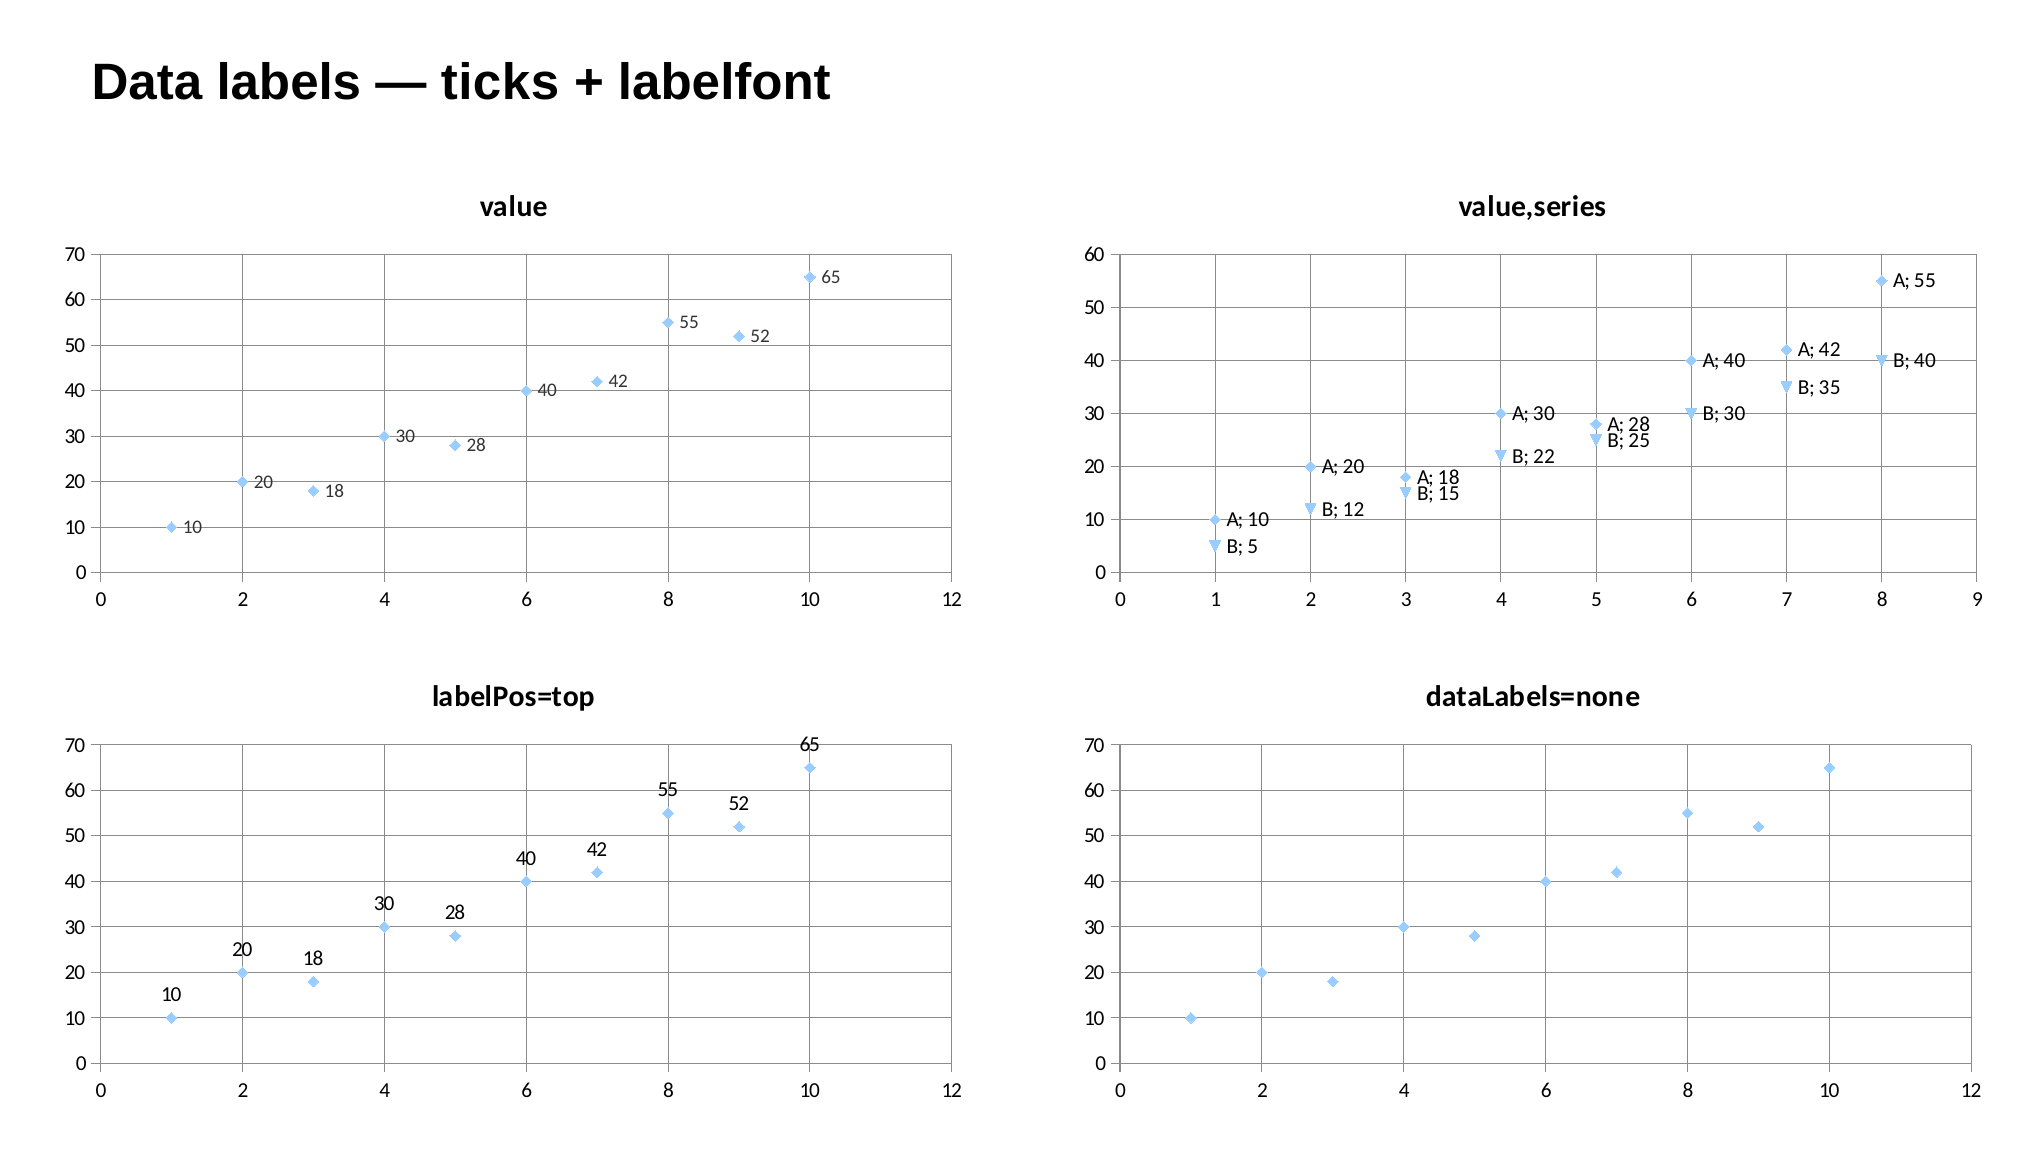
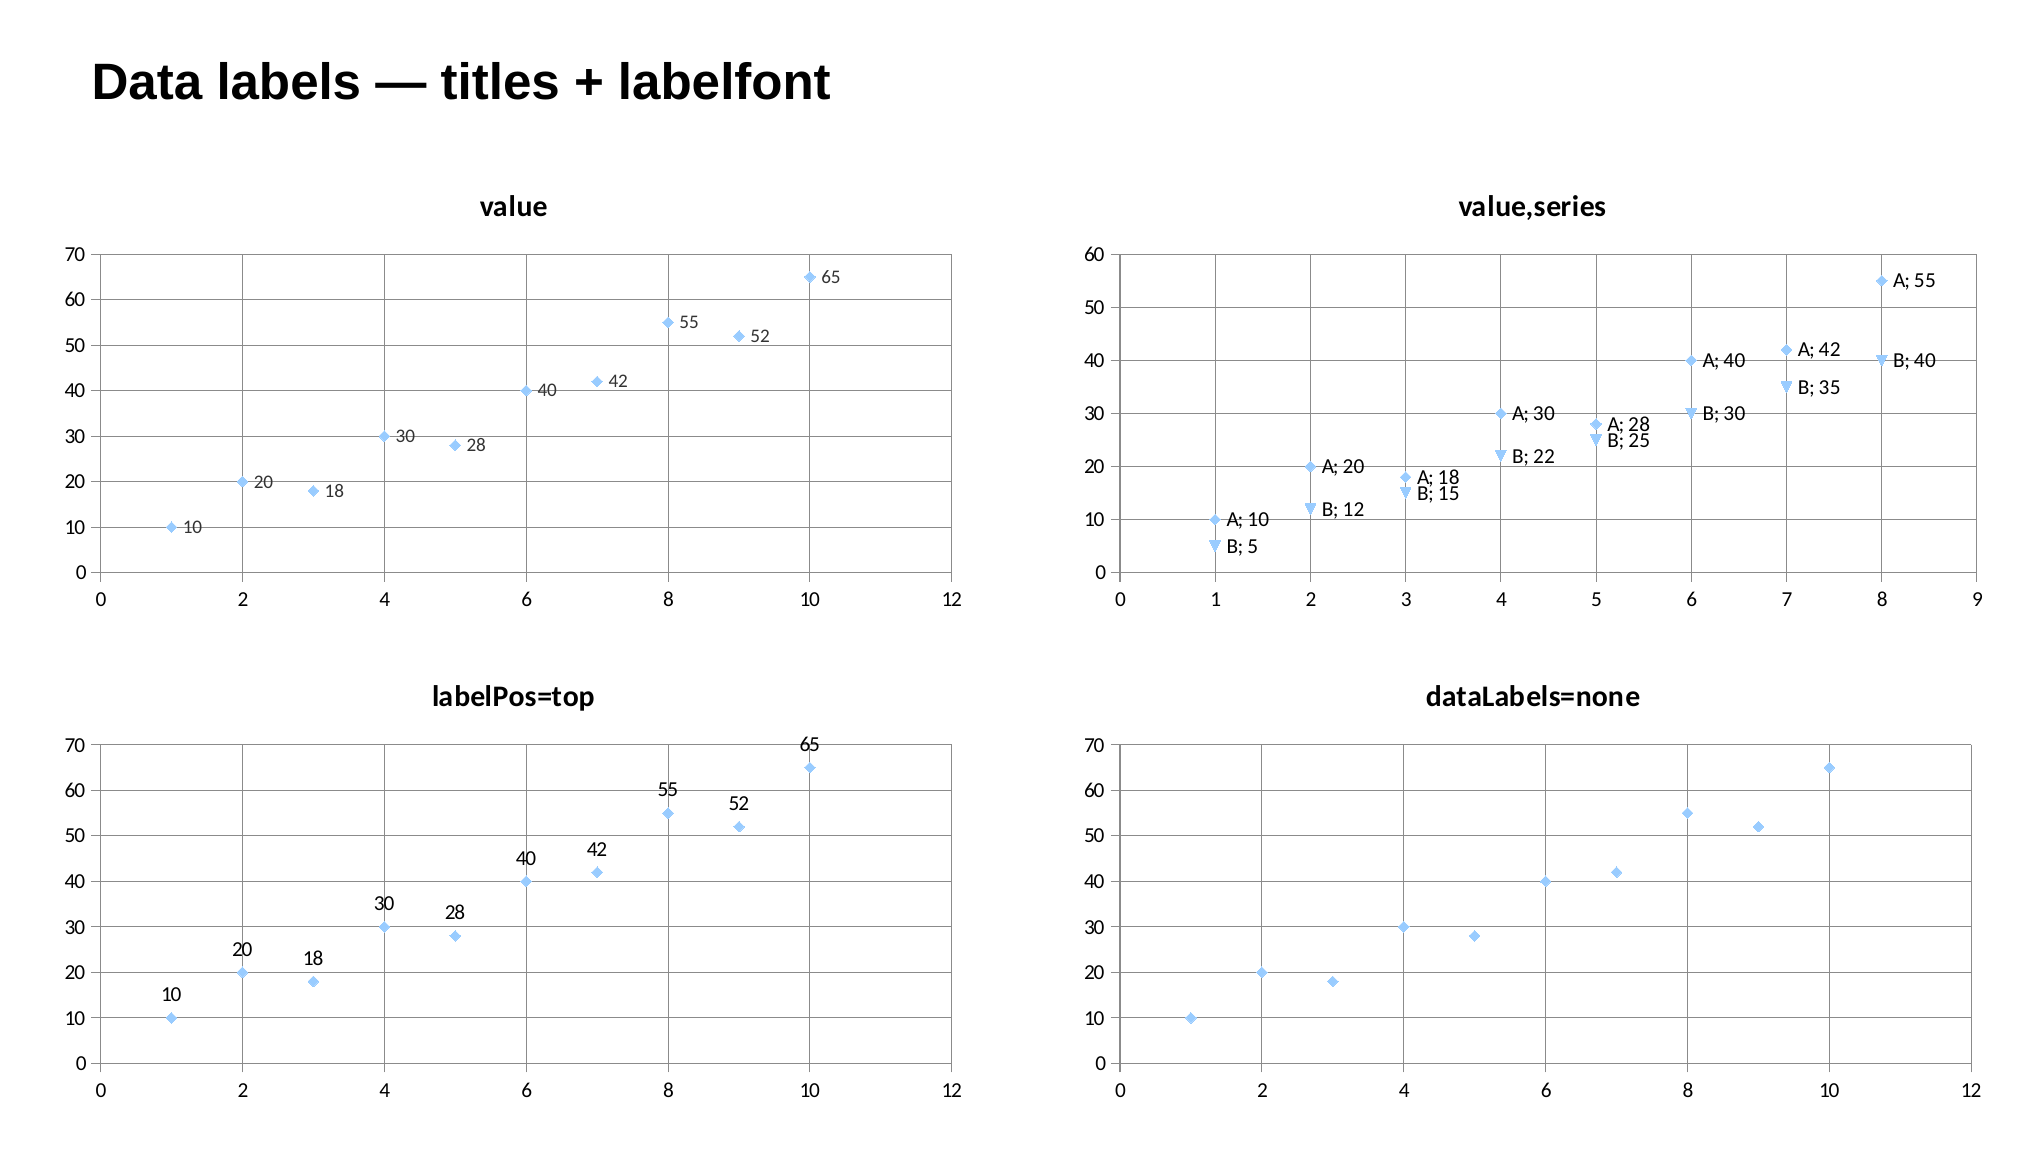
ticks: ticks -> titles (500, 83)
